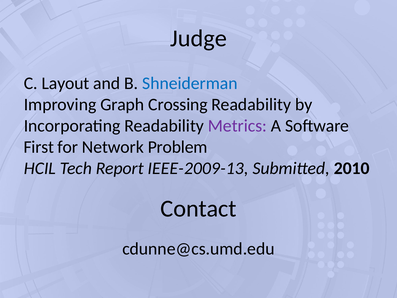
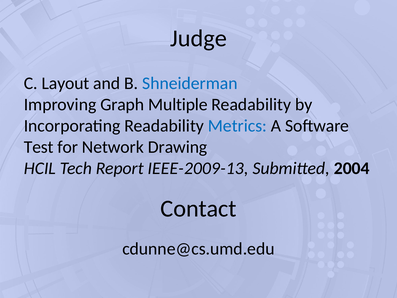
Crossing: Crossing -> Multiple (178, 104)
Metrics colour: purple -> blue (237, 126)
First: First -> Test (39, 147)
Problem: Problem -> Drawing (178, 147)
2010: 2010 -> 2004 (352, 168)
